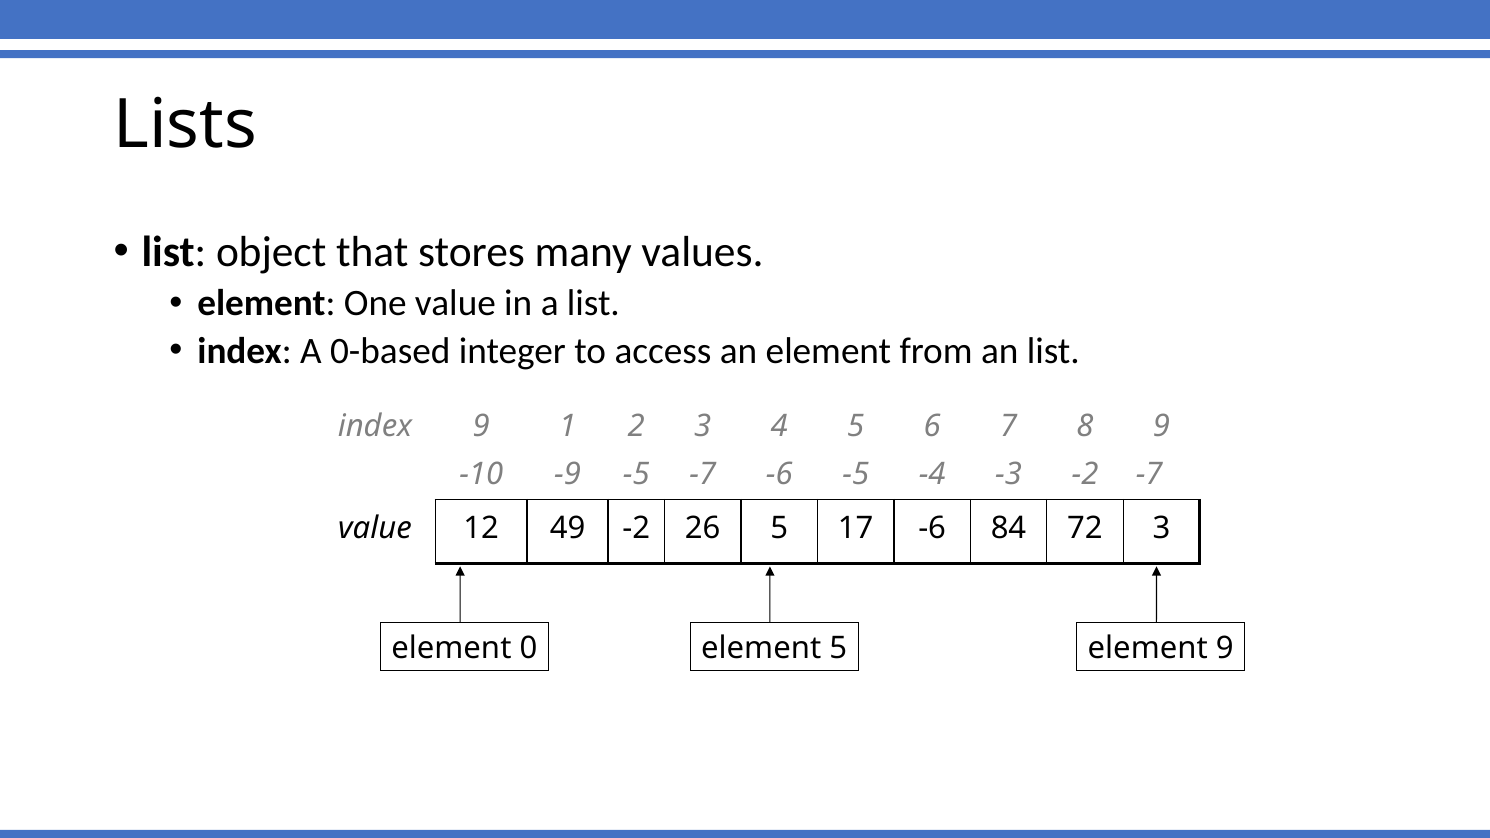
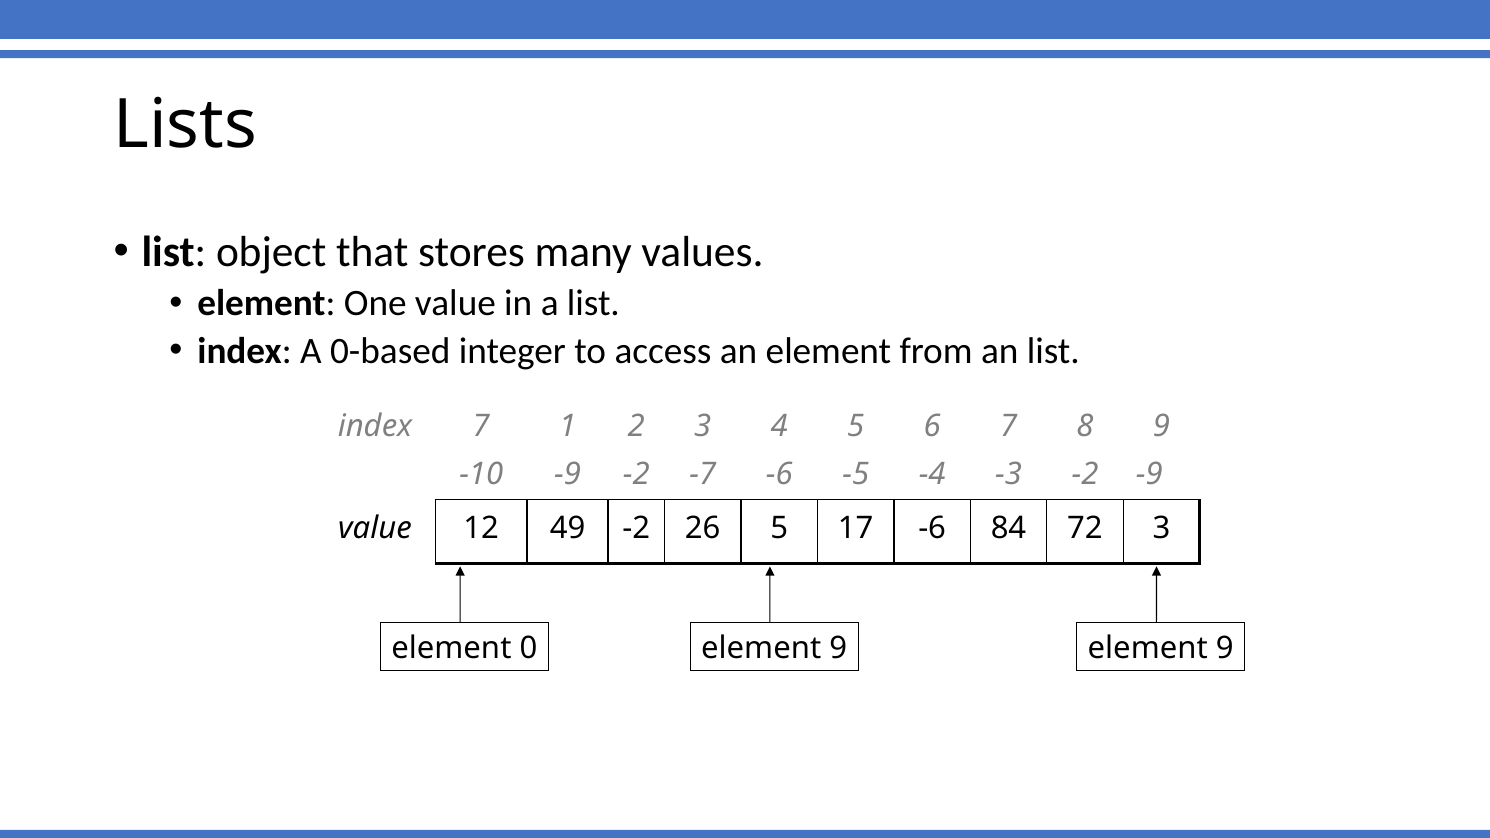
index 9: 9 -> 7 (481, 426)
-5: -5 -> -2 (636, 475)
-7: -7 -> -9 (1149, 475)
0 element 5: 5 -> 9 (838, 649)
